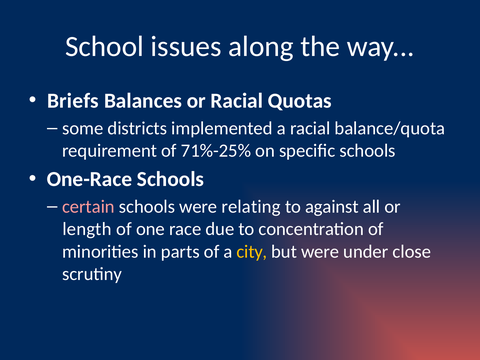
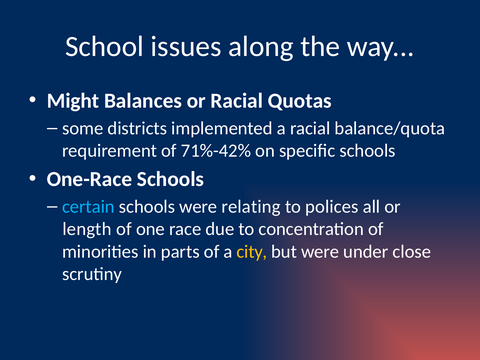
Briefs: Briefs -> Might (73, 101)
71%-25%: 71%-25% -> 71%-42% (216, 151)
certain colour: pink -> light blue (88, 207)
against: against -> polices (332, 207)
